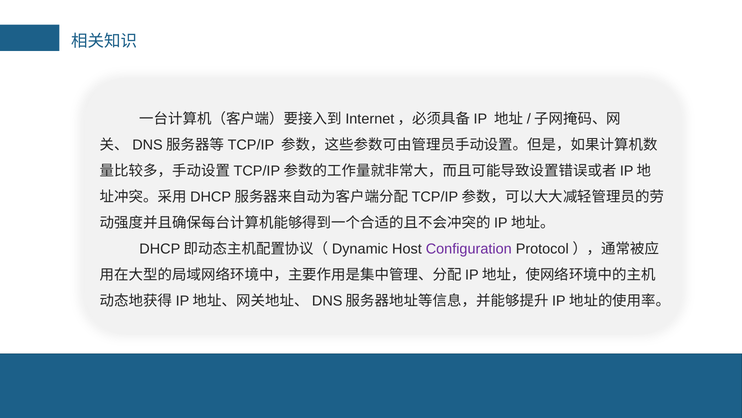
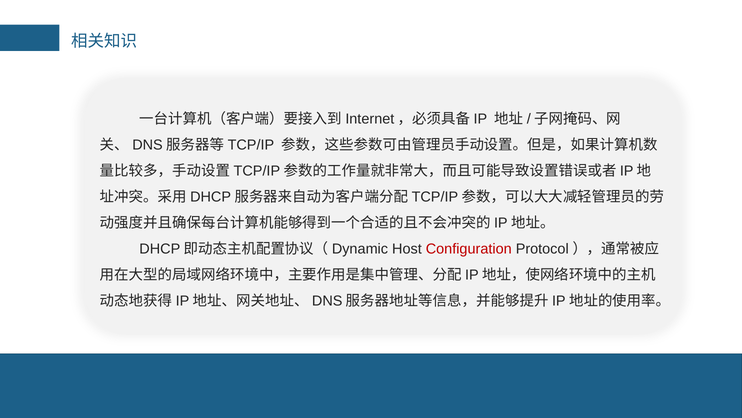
Configuration colour: purple -> red (469, 249)
